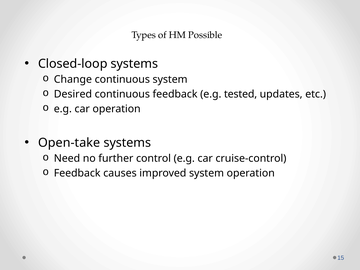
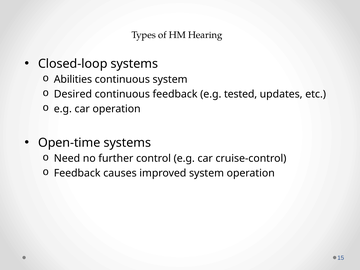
Possible: Possible -> Hearing (205, 35)
Change: Change -> Abilities (73, 79)
Open-take: Open-take -> Open-time (69, 143)
